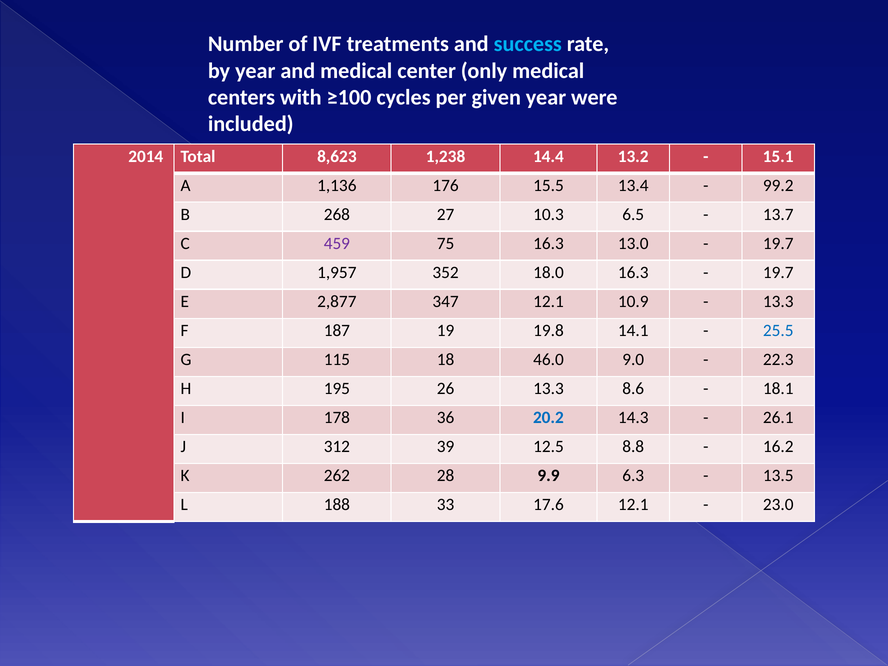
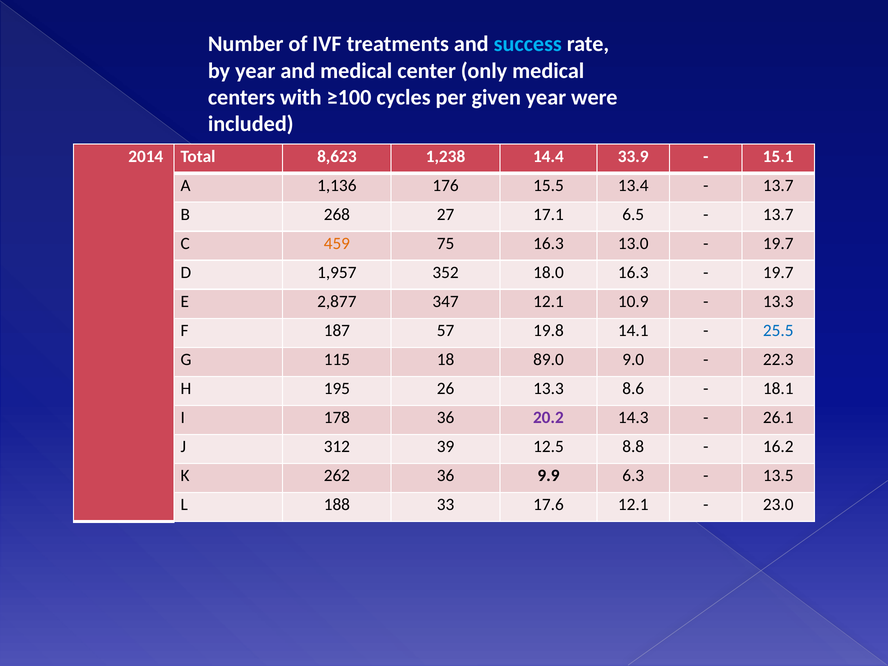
13.2: 13.2 -> 33.9 (633, 156)
99.2: 99.2 -> 13.7 (778, 185)
10.3: 10.3 -> 17.1 (548, 214)
459 colour: purple -> orange (337, 243)
19: 19 -> 57 (446, 330)
46.0: 46.0 -> 89.0 (548, 359)
20.2 colour: blue -> purple (548, 418)
262 28: 28 -> 36 (446, 476)
